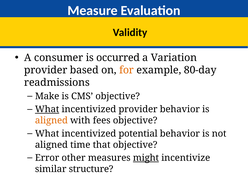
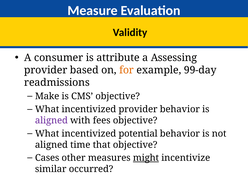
occurred: occurred -> attribute (118, 58)
Variation: Variation -> Assessing (174, 58)
80-day: 80-day -> 99-day (200, 70)
What underline: present -> none (47, 109)
aligned colour: orange -> purple (51, 120)
Error: Error -> Cases (47, 158)
structure: structure -> occurred (91, 169)
